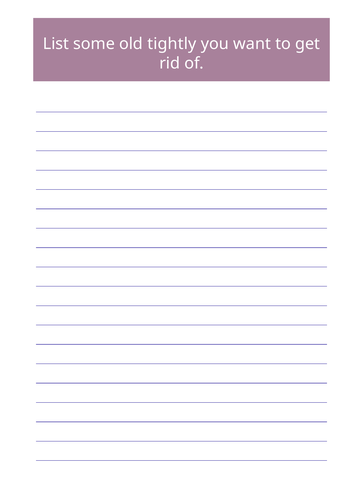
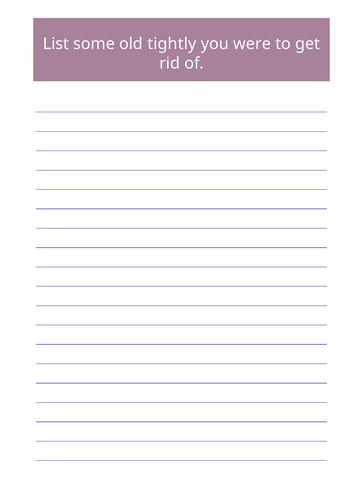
want: want -> were (252, 44)
